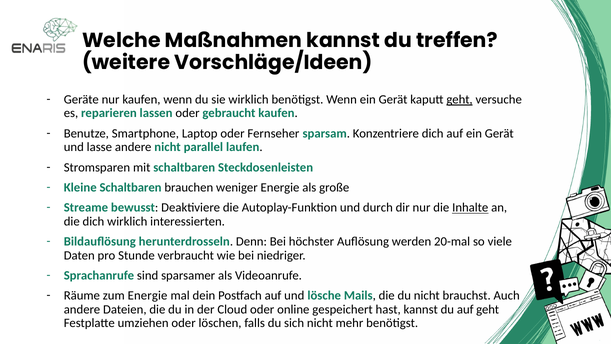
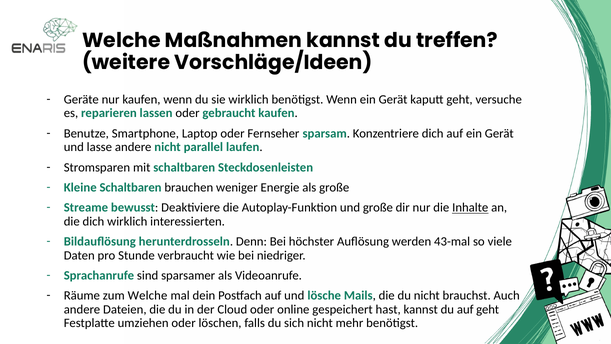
geht underline: present -> none (460, 99)
und durch: durch -> große (378, 207)
20-mal: 20-mal -> 43-mal (452, 241)
zum Energie: Energie -> Welche (148, 295)
